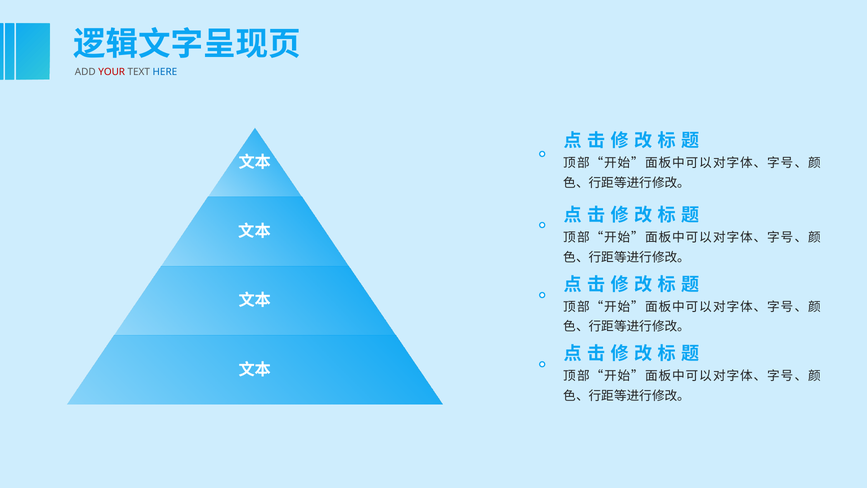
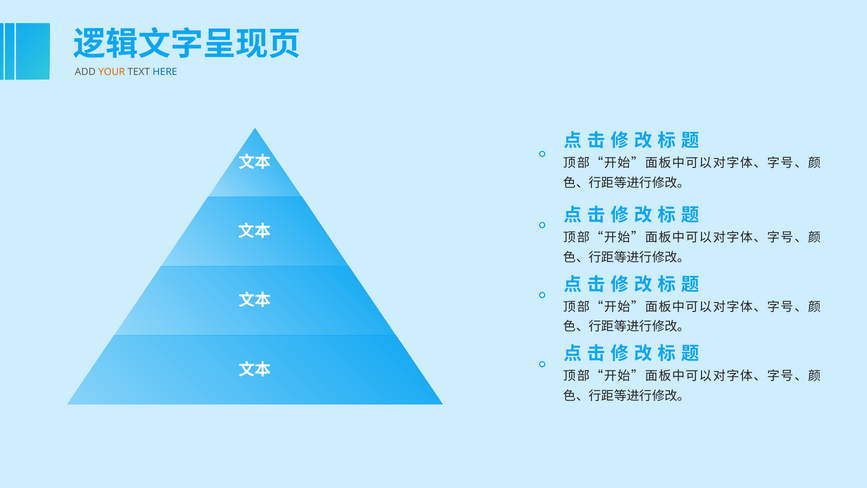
YOUR colour: red -> orange (112, 72)
